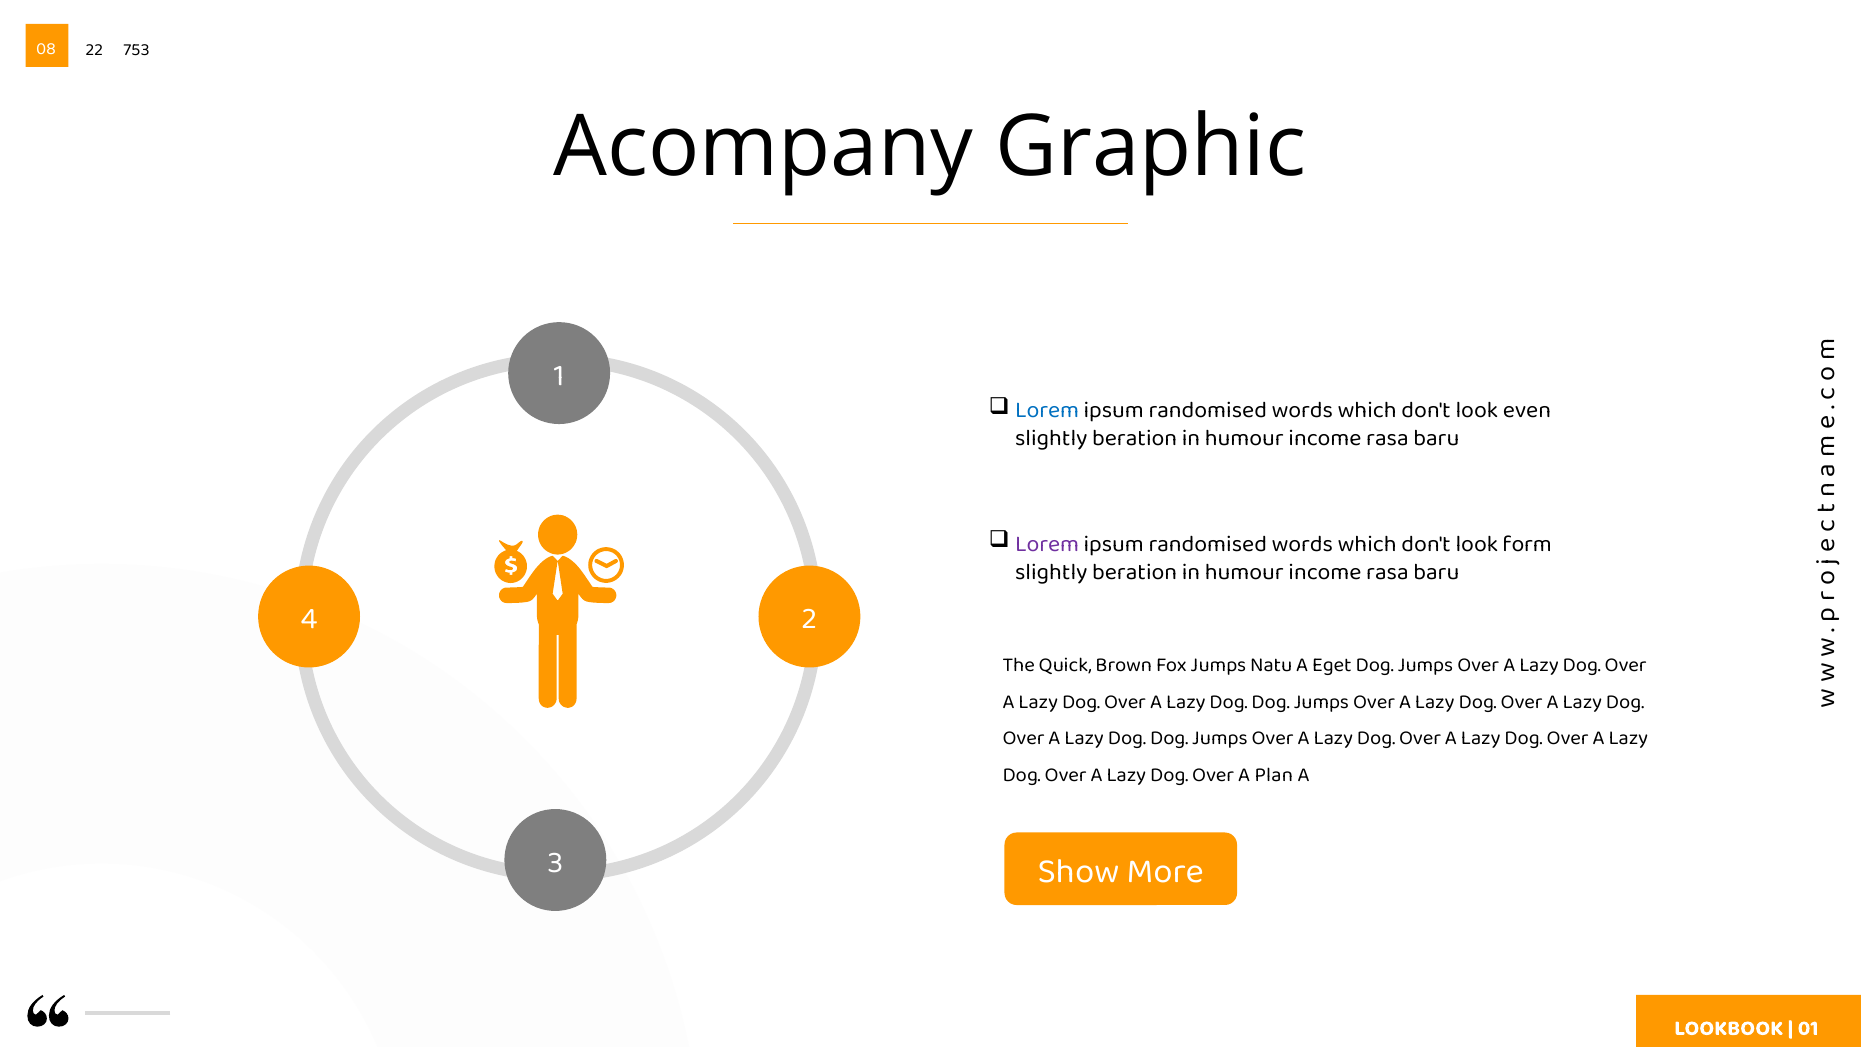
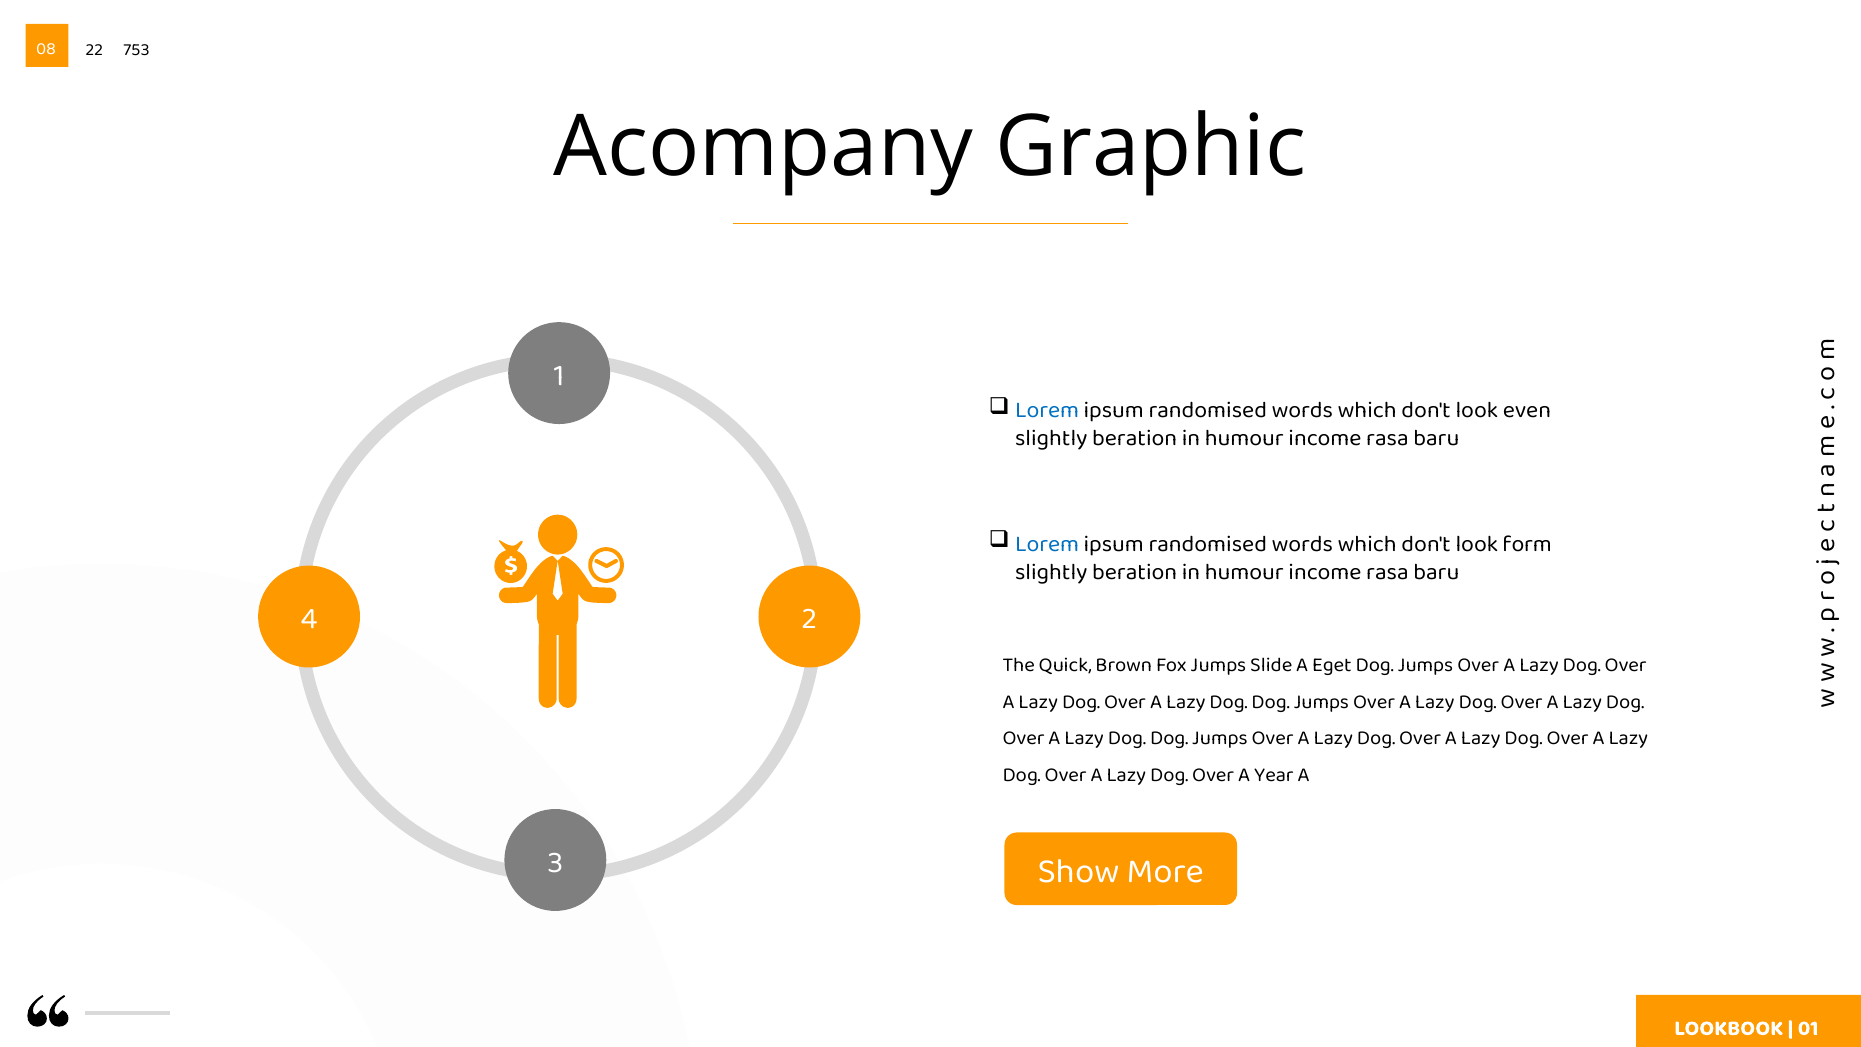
Lorem colour: purple -> blue (1047, 544)
Natu: Natu -> Slide (1271, 665)
Plan: Plan -> Year (1274, 774)
